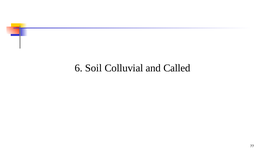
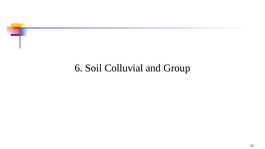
Called: Called -> Group (177, 68)
